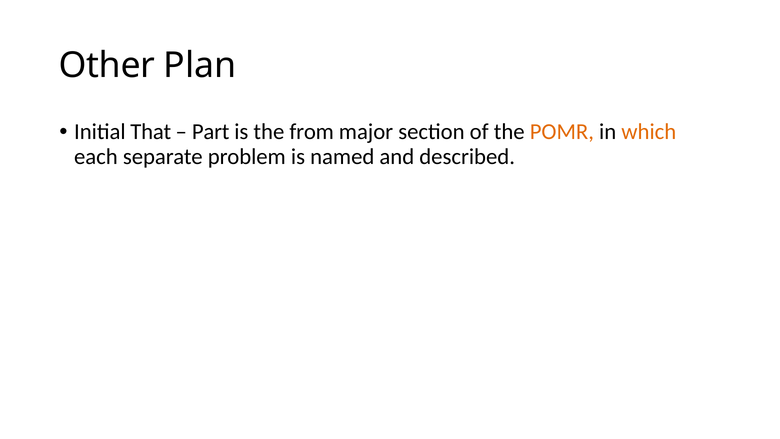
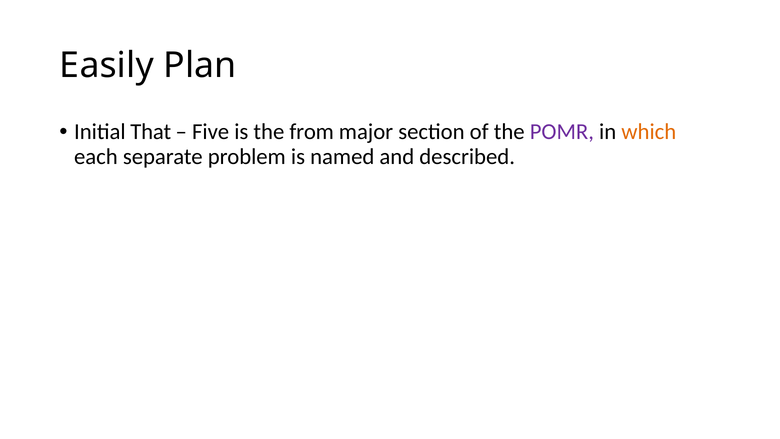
Other: Other -> Easily (107, 66)
Part: Part -> Five (211, 132)
POMR colour: orange -> purple (562, 132)
